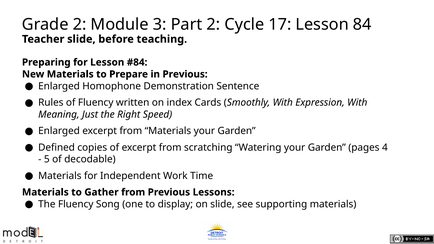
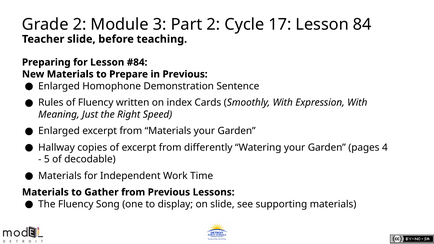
Defined: Defined -> Hallway (57, 147)
scratching: scratching -> differently (208, 147)
